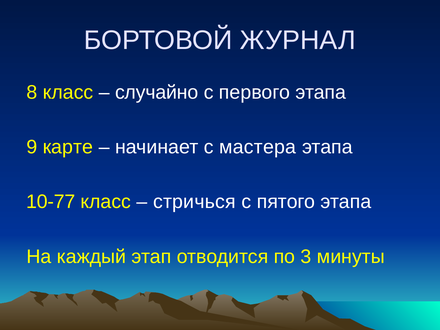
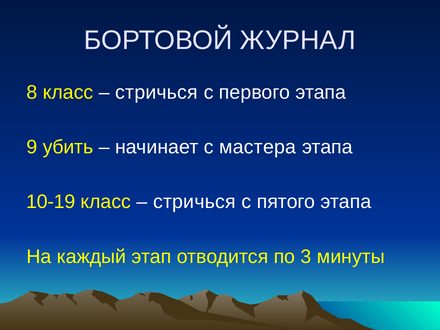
случайно: случайно -> стричься (157, 92)
карте: карте -> убить (68, 147)
10-77: 10-77 -> 10-19 (51, 202)
